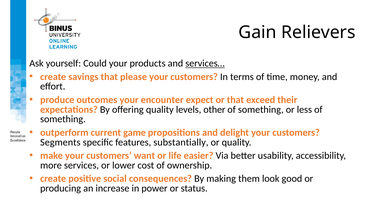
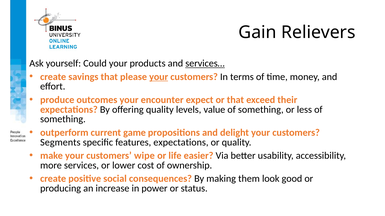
your underline: none -> present (159, 77)
other: other -> value (214, 110)
features substantially: substantially -> expectations (181, 143)
want: want -> wipe (144, 156)
